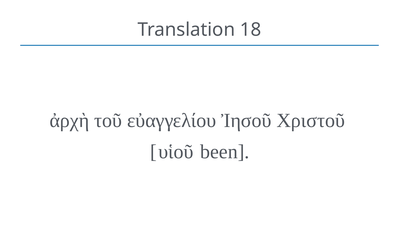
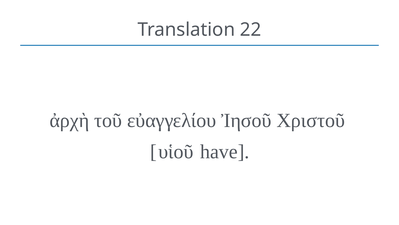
18: 18 -> 22 (251, 30)
been: been -> have (225, 151)
